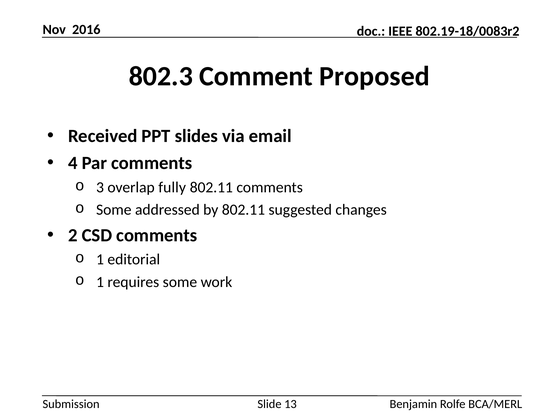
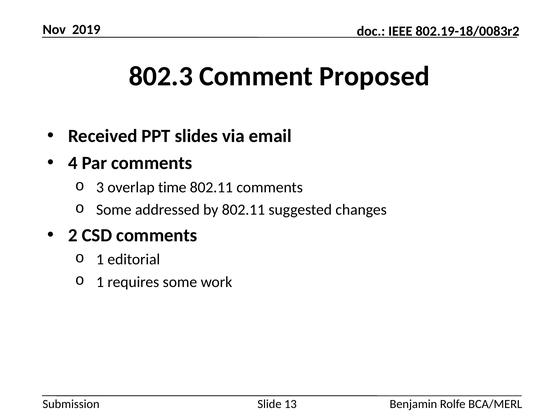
2016: 2016 -> 2019 (86, 30)
fully: fully -> time (172, 187)
